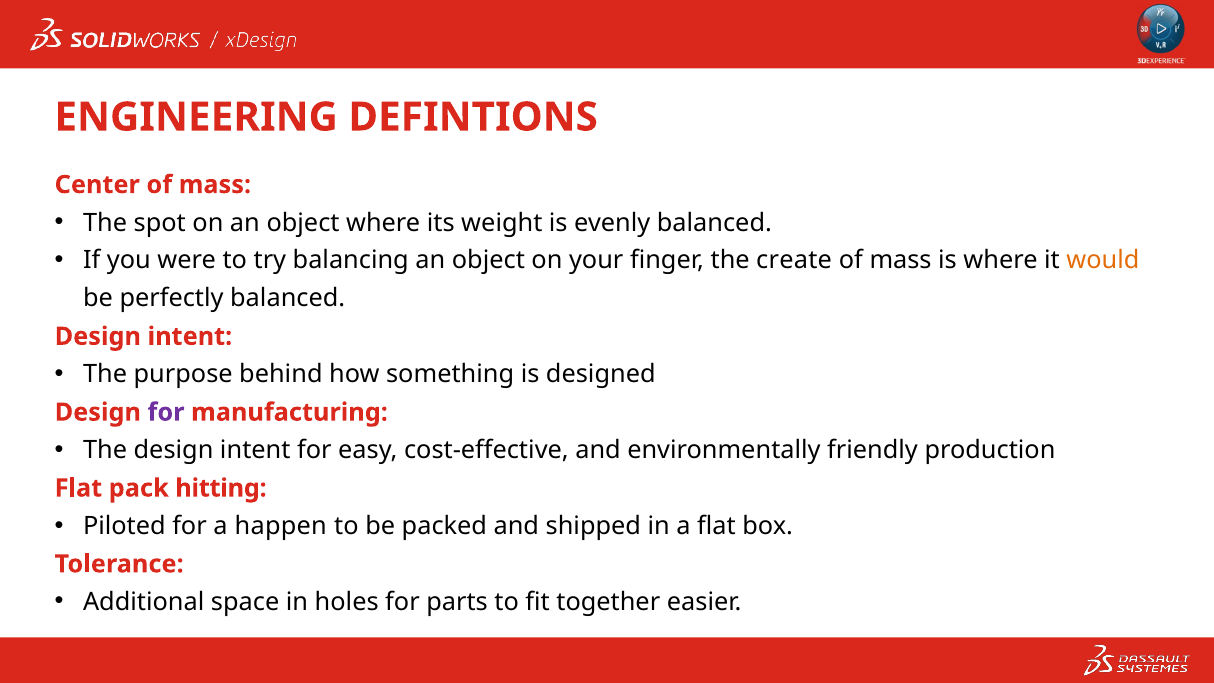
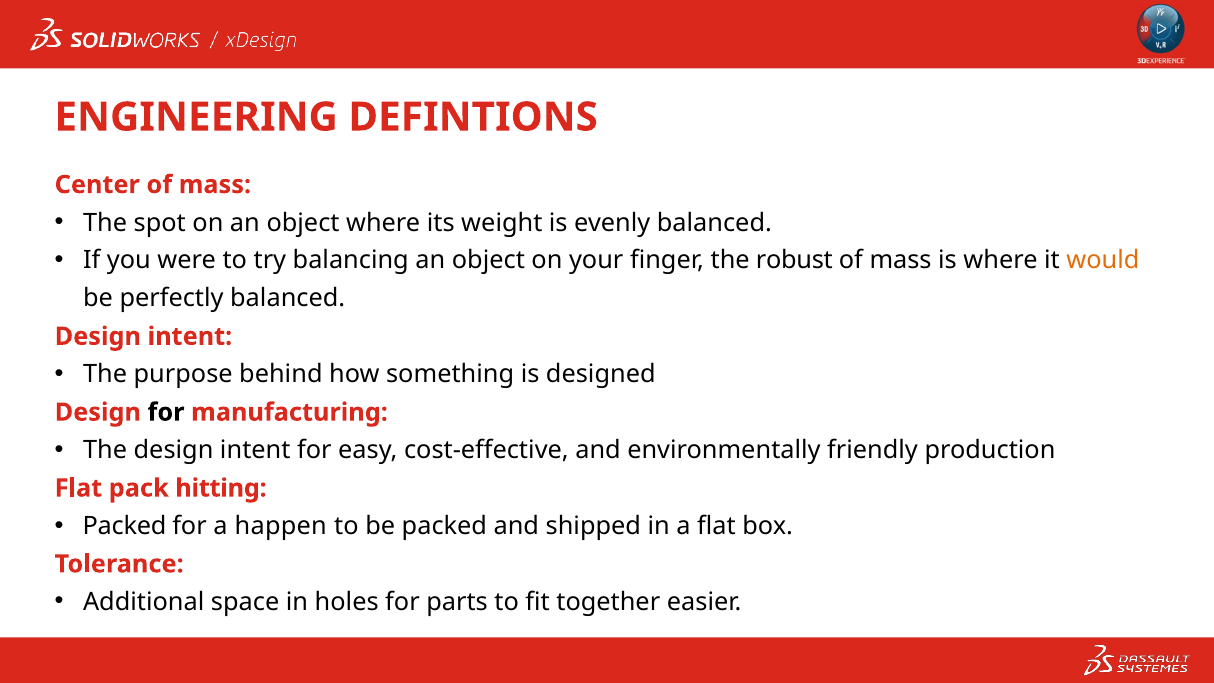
create: create -> robust (794, 261)
for colour: purple -> black (166, 412)
Piloted: Piloted -> Packed (124, 526)
